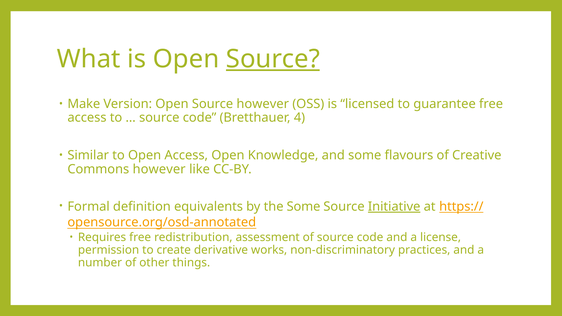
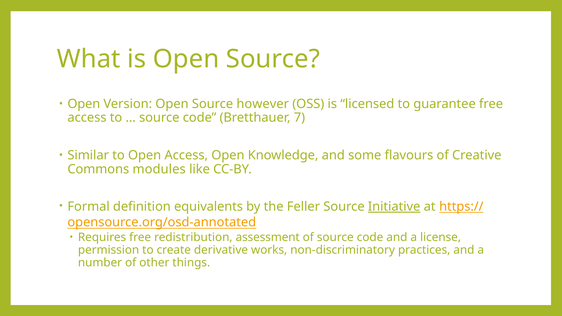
Source underline: present -> none (273, 59)
Make: Make -> Open (84, 104)
4: 4 -> 7 (299, 118)
Commons however: however -> modules (159, 169)
the Some: Some -> Feller (303, 207)
